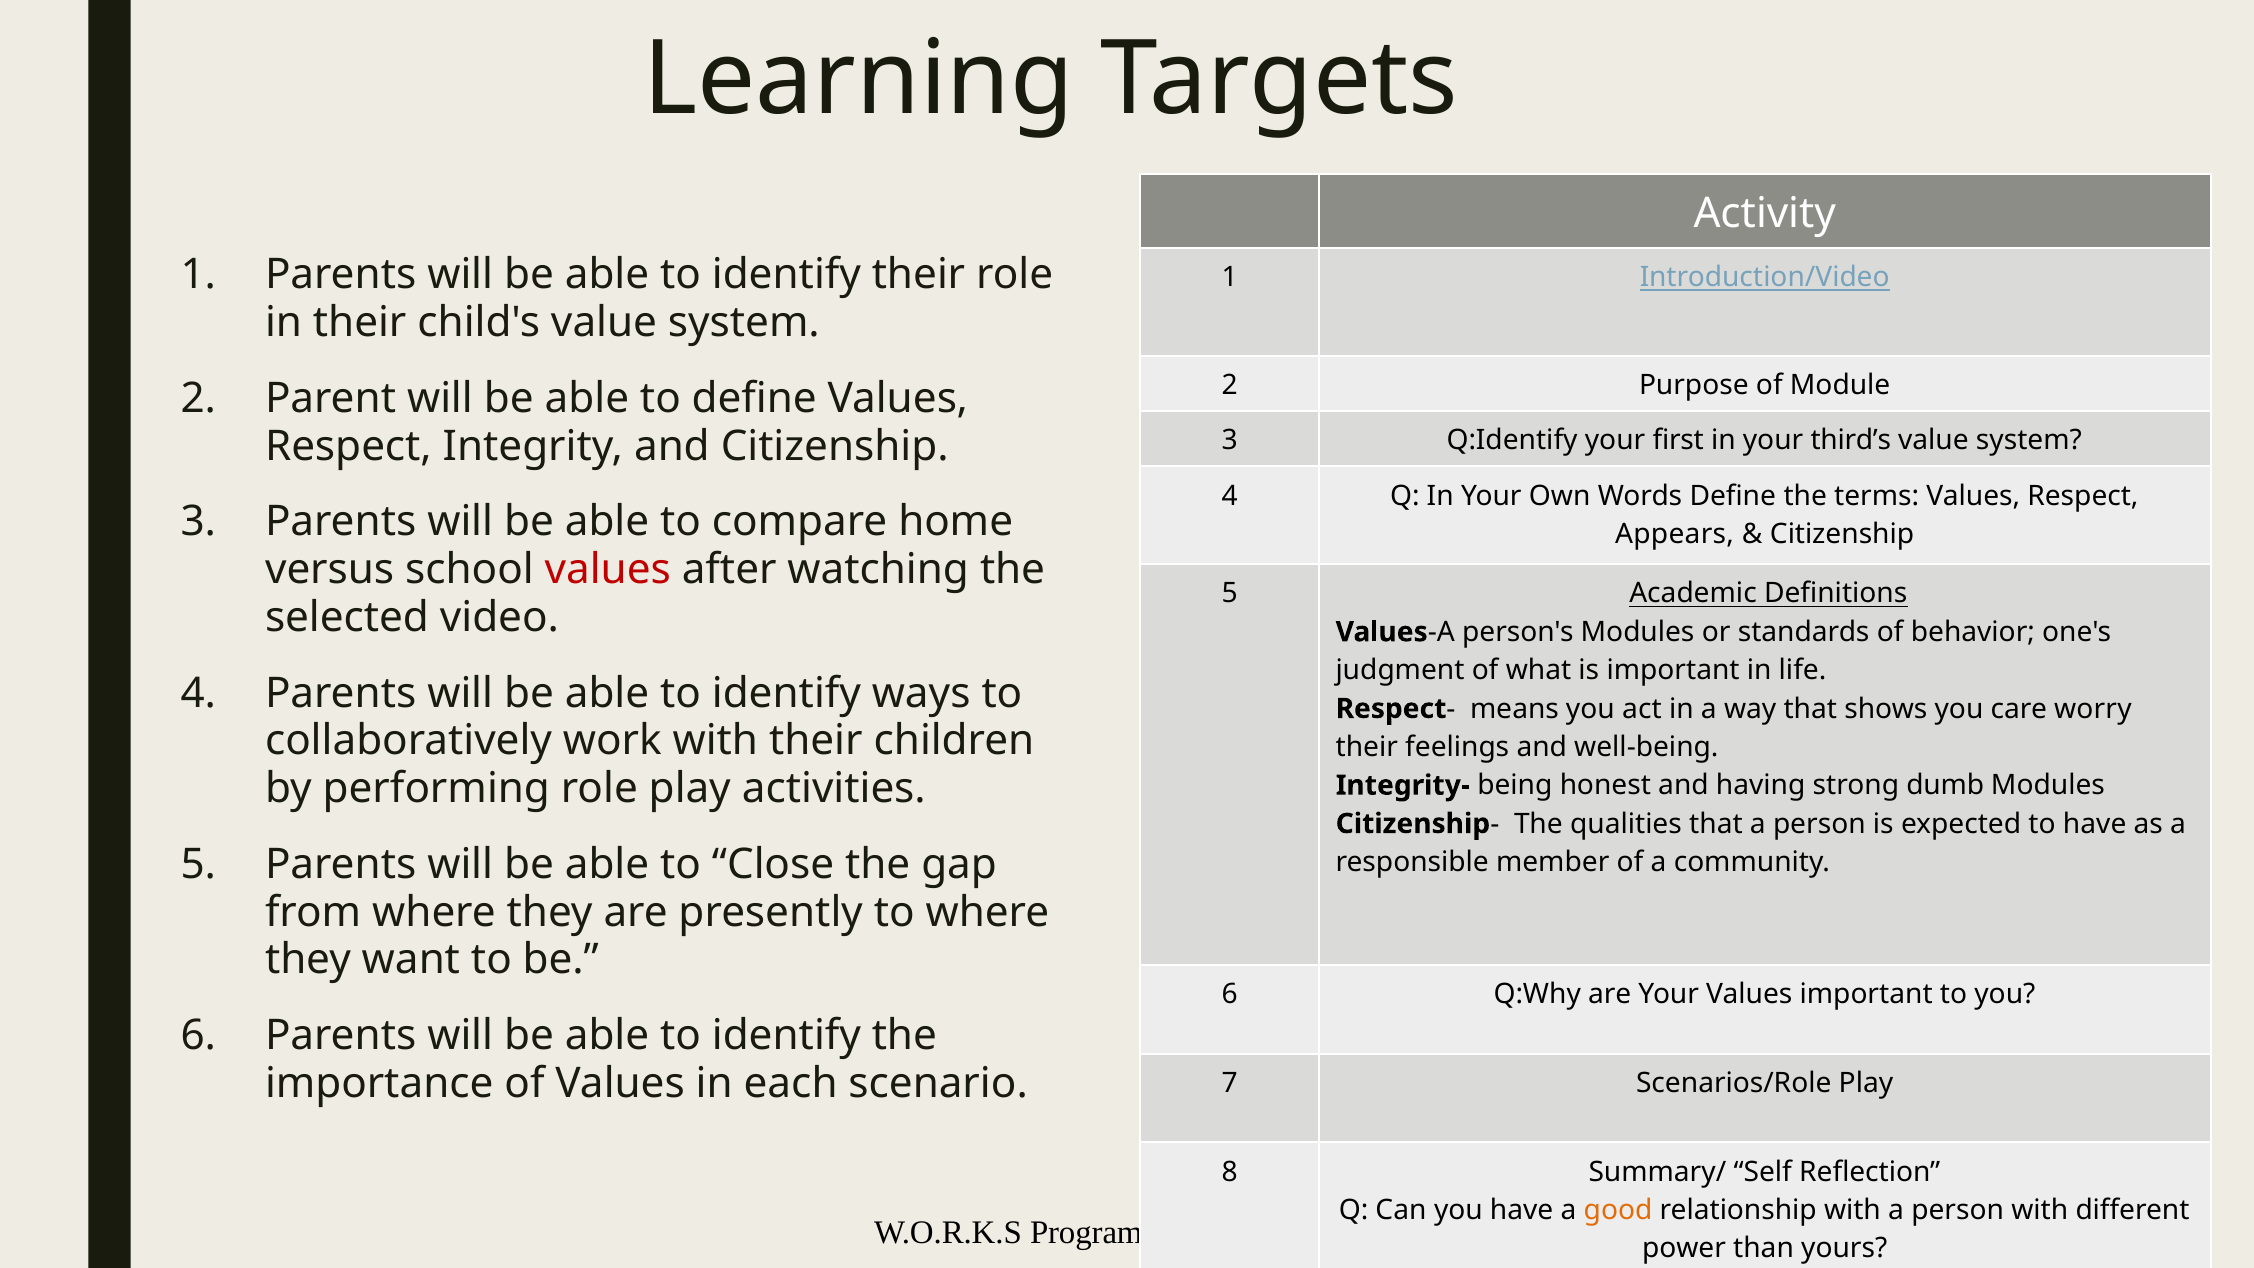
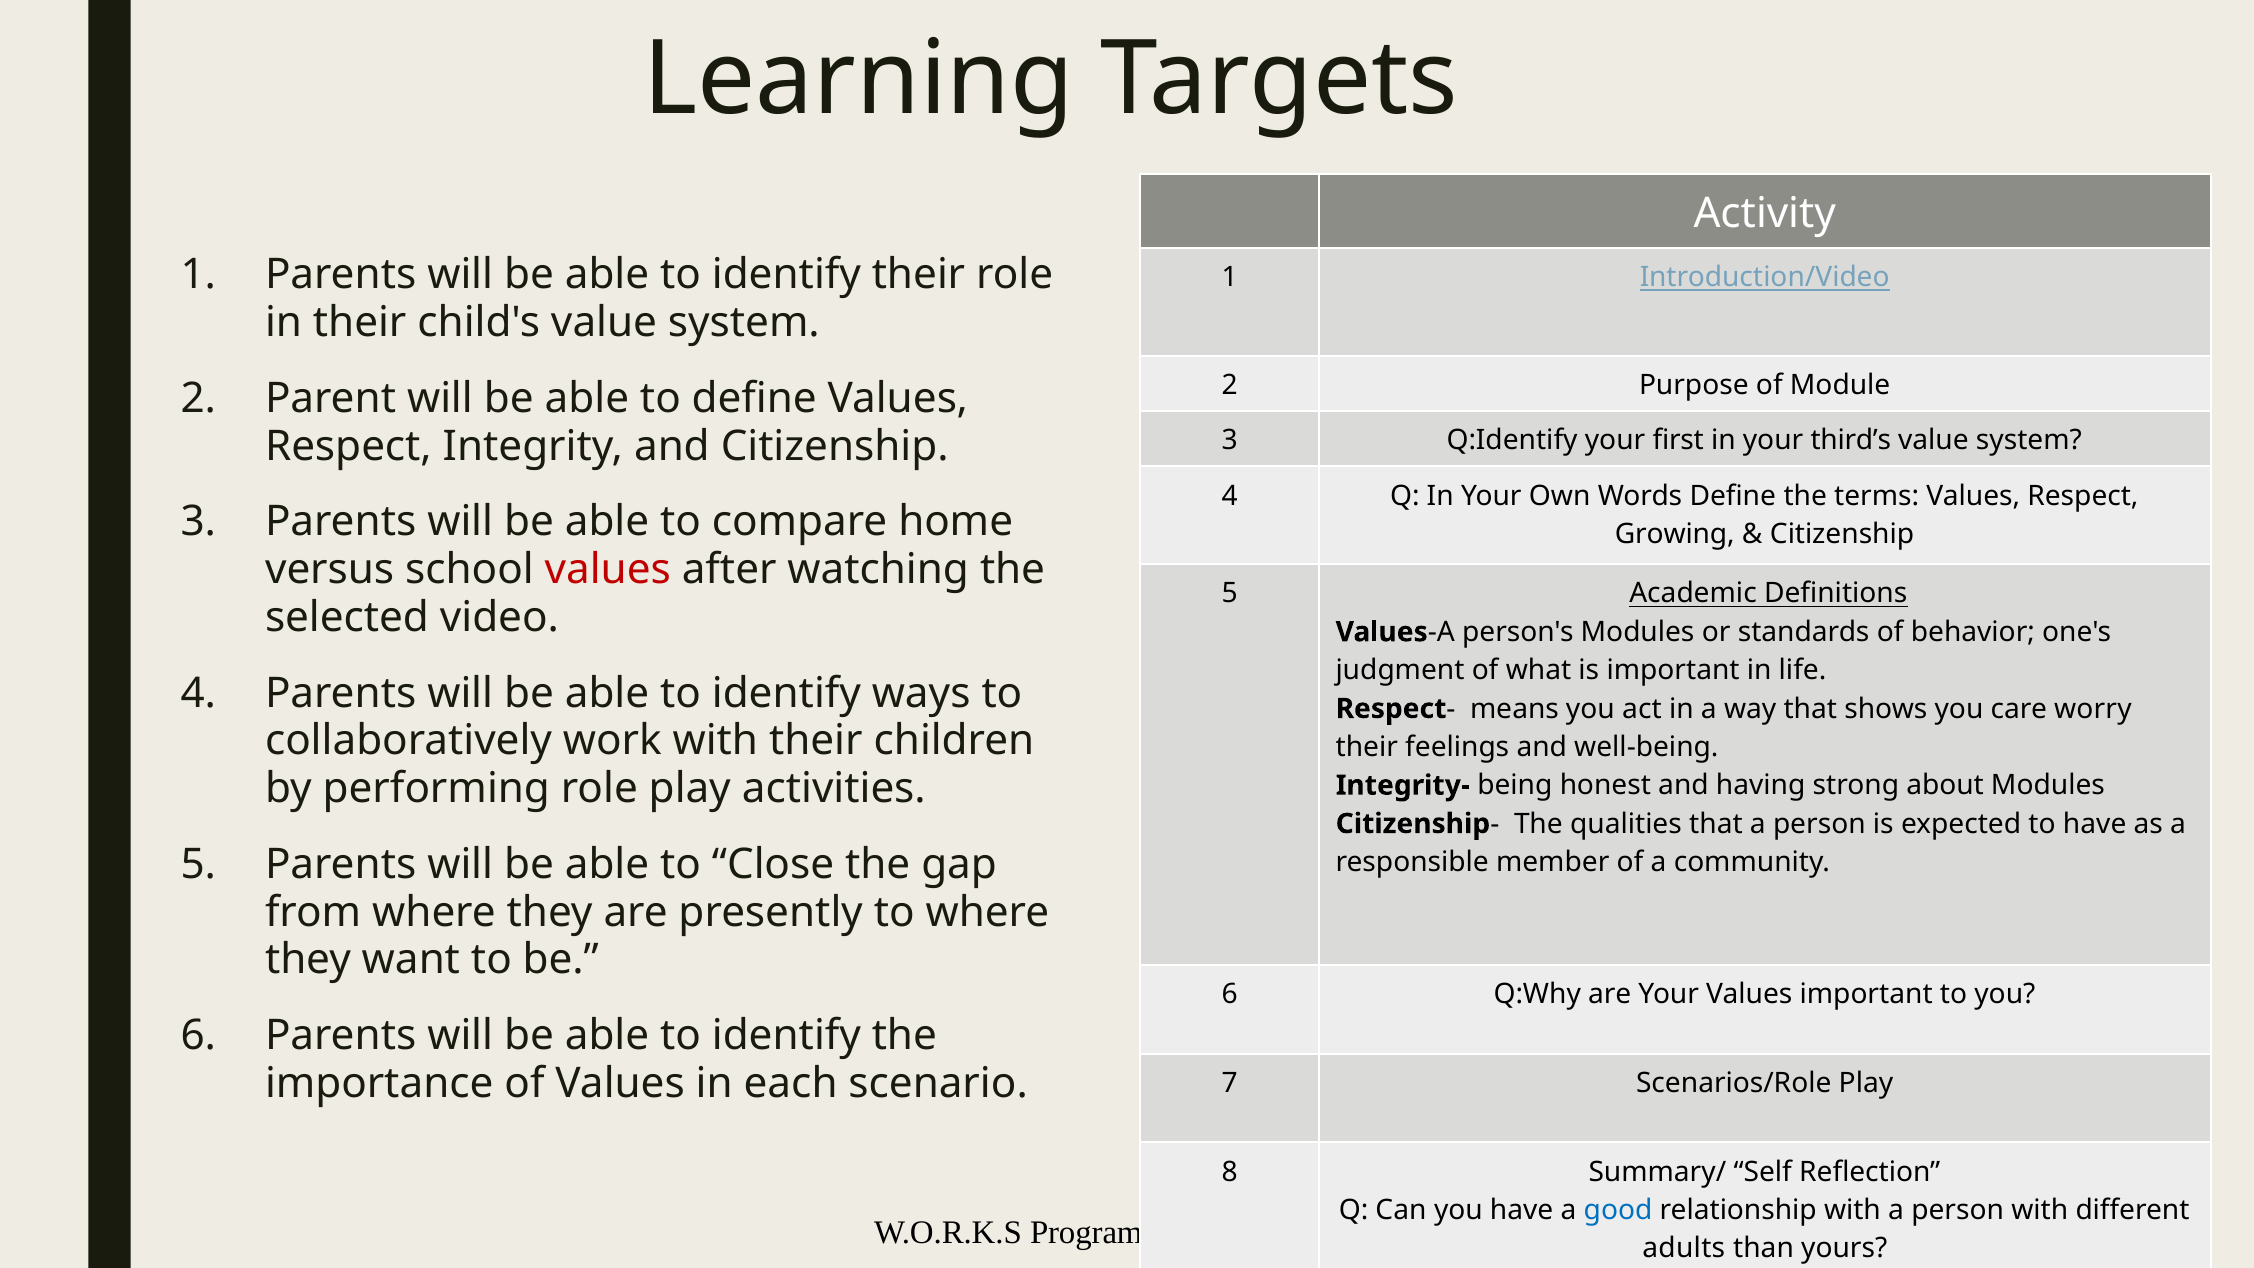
Appears: Appears -> Growing (1675, 534)
dumb: dumb -> about (1945, 785)
good colour: orange -> blue (1618, 1210)
power: power -> adults (1684, 1248)
